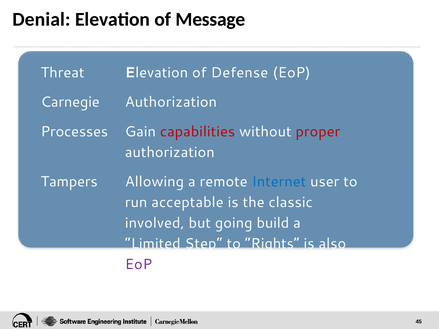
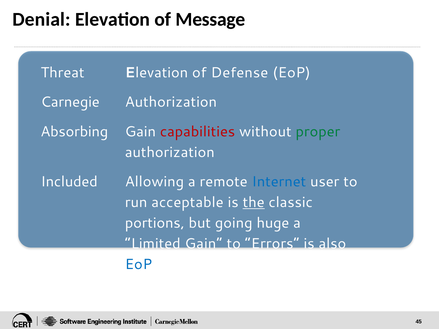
Processes: Processes -> Absorbing (74, 132)
proper colour: red -> green (318, 132)
Tampers: Tampers -> Included (69, 182)
the underline: none -> present (254, 203)
involved: involved -> portions (155, 223)
build: build -> huge (273, 223)
Limited Step: Step -> Gain (204, 244)
Rights: Rights -> Errors (272, 244)
EoP colour: purple -> blue (139, 265)
